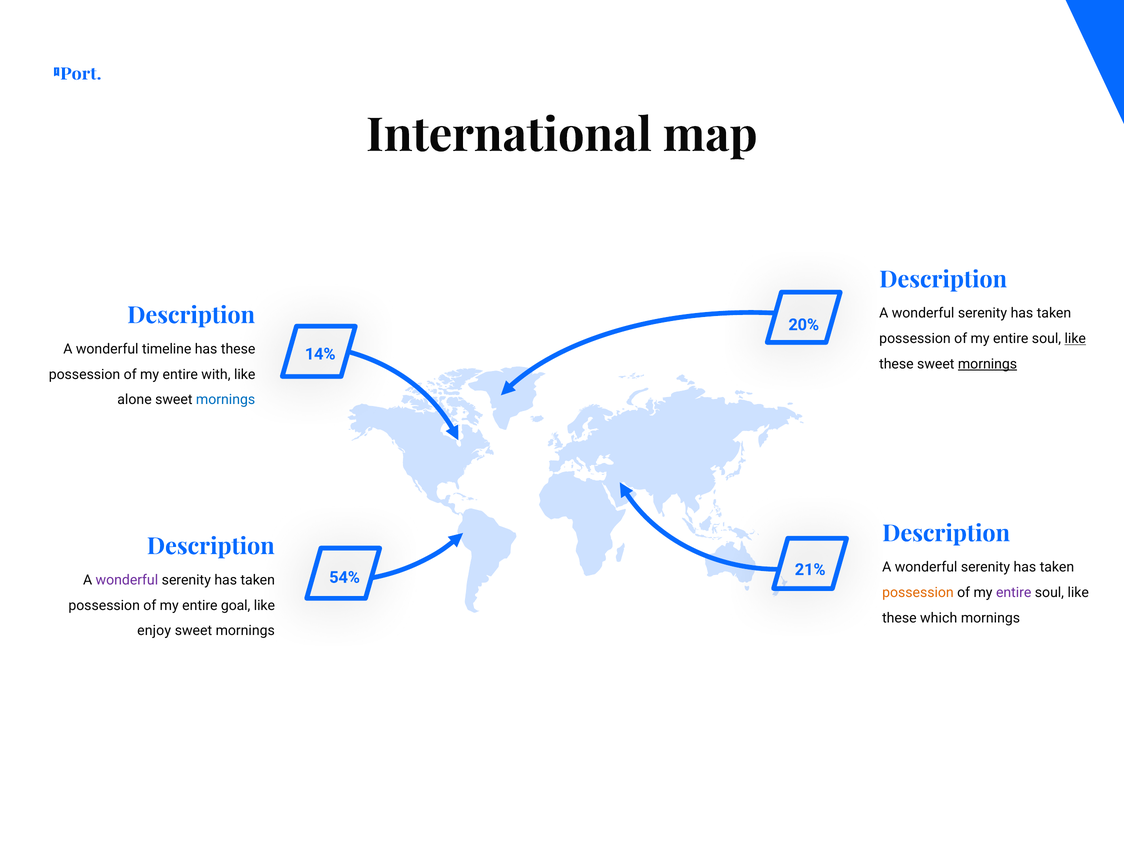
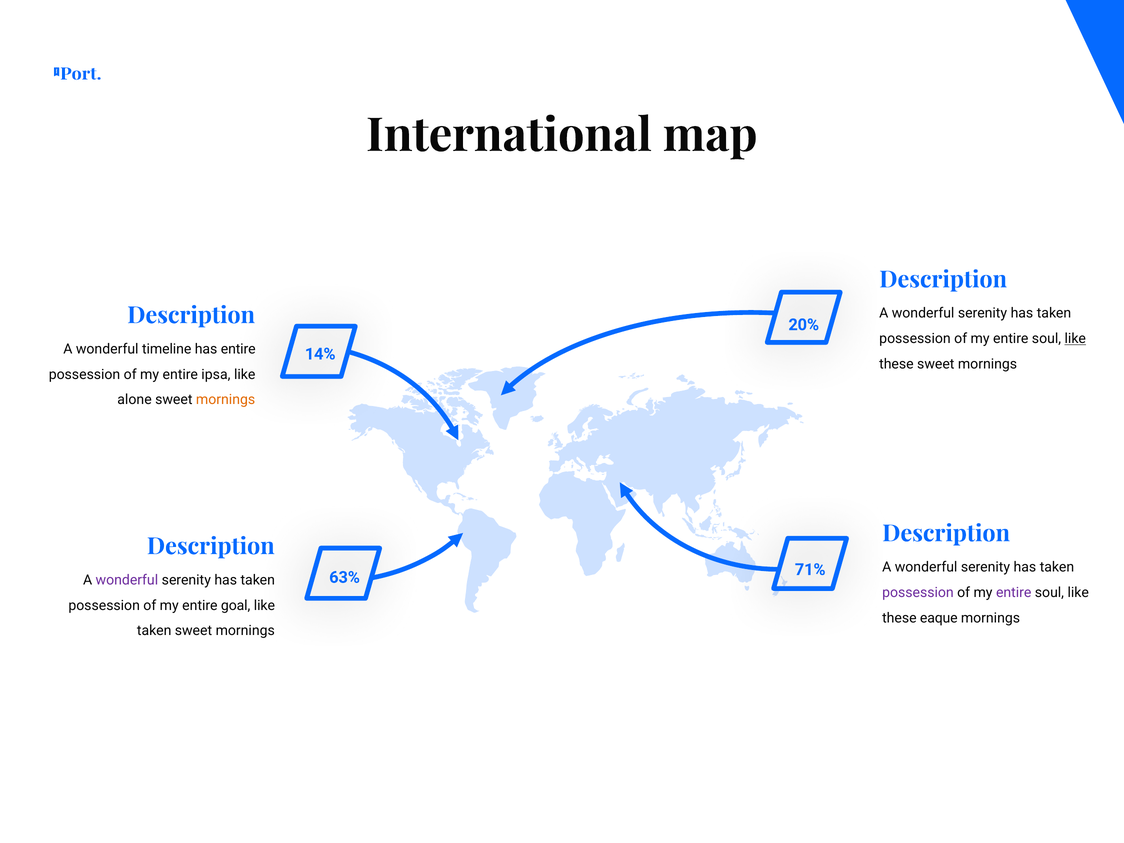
has these: these -> entire (238, 349)
mornings underline: present -> none (988, 364)
with: with -> ipsa (216, 374)
mornings colour: blue -> orange (226, 400)
21%: 21% -> 71% (810, 570)
54%: 54% -> 63% (345, 577)
possession colour: orange -> purple (918, 593)
which: which -> eaque (939, 618)
enjoy: enjoy -> taken (154, 631)
